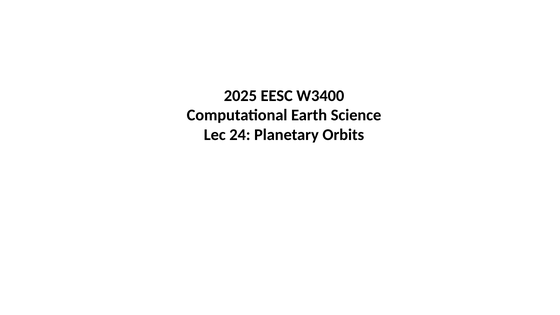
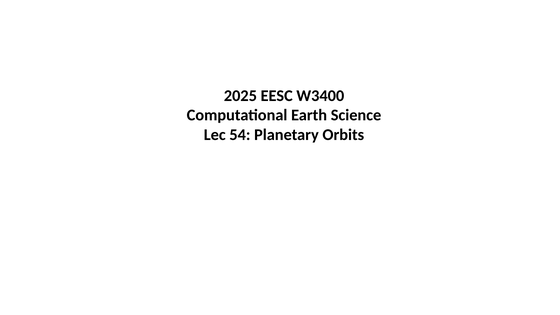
24: 24 -> 54 (240, 135)
